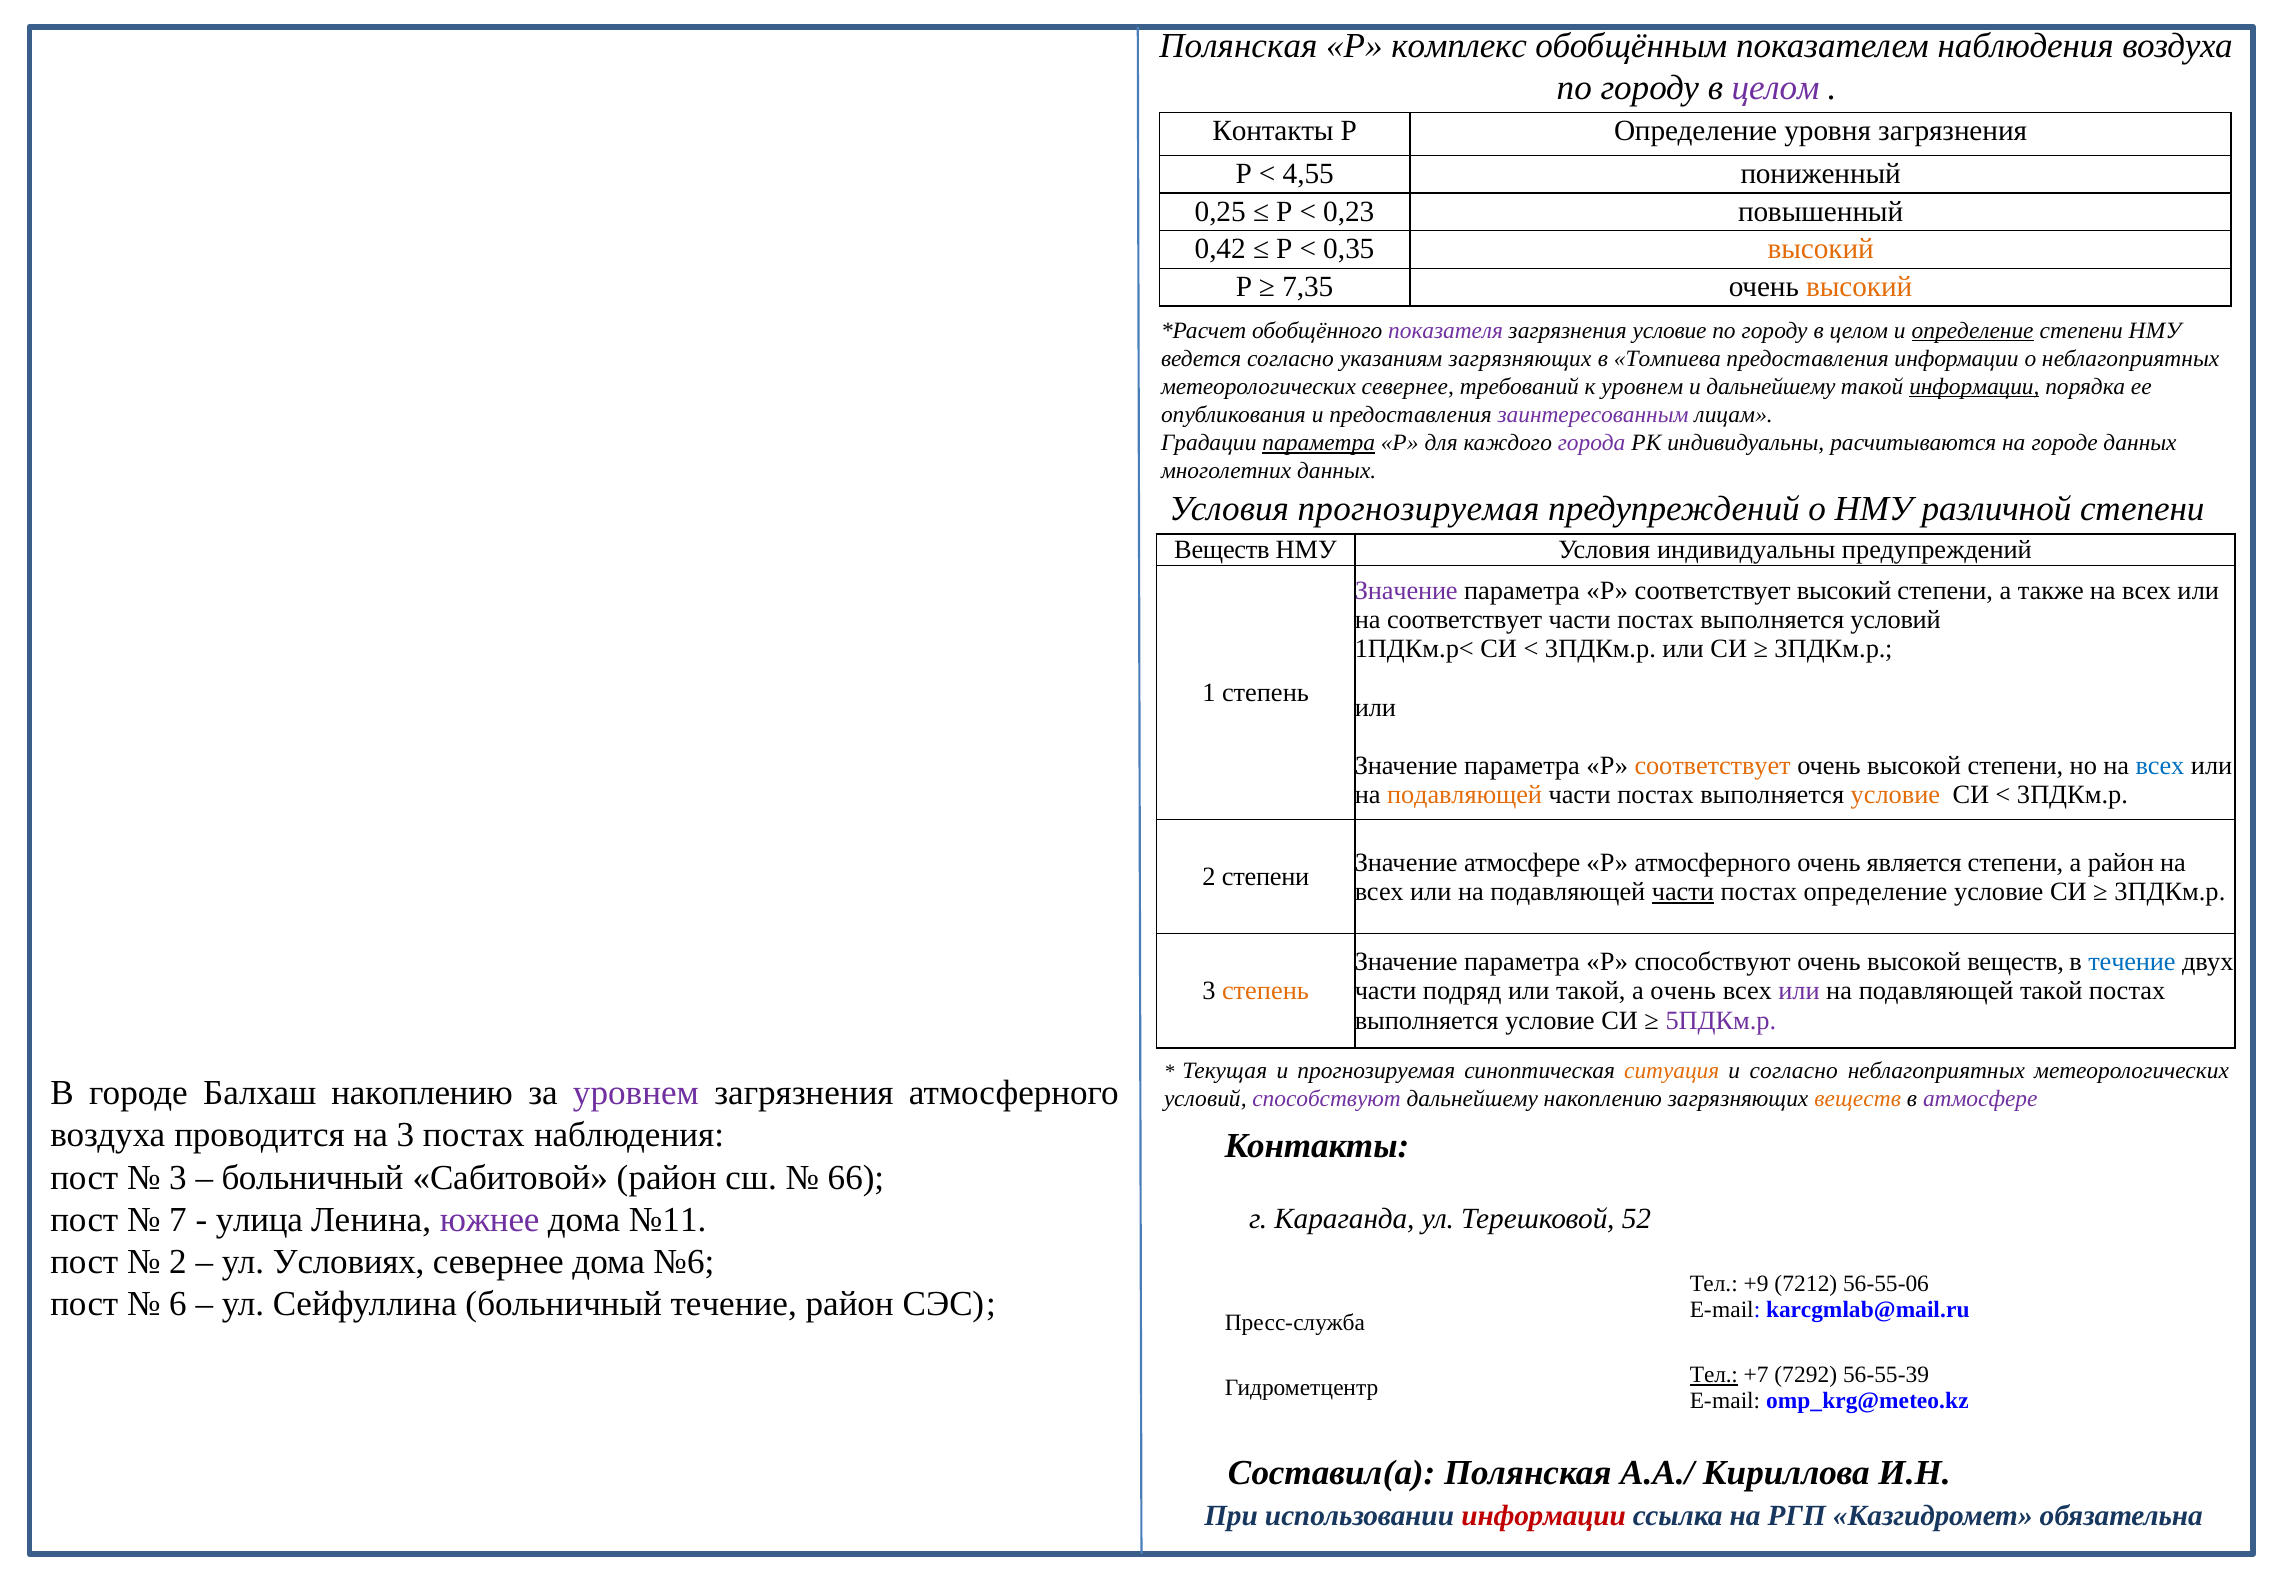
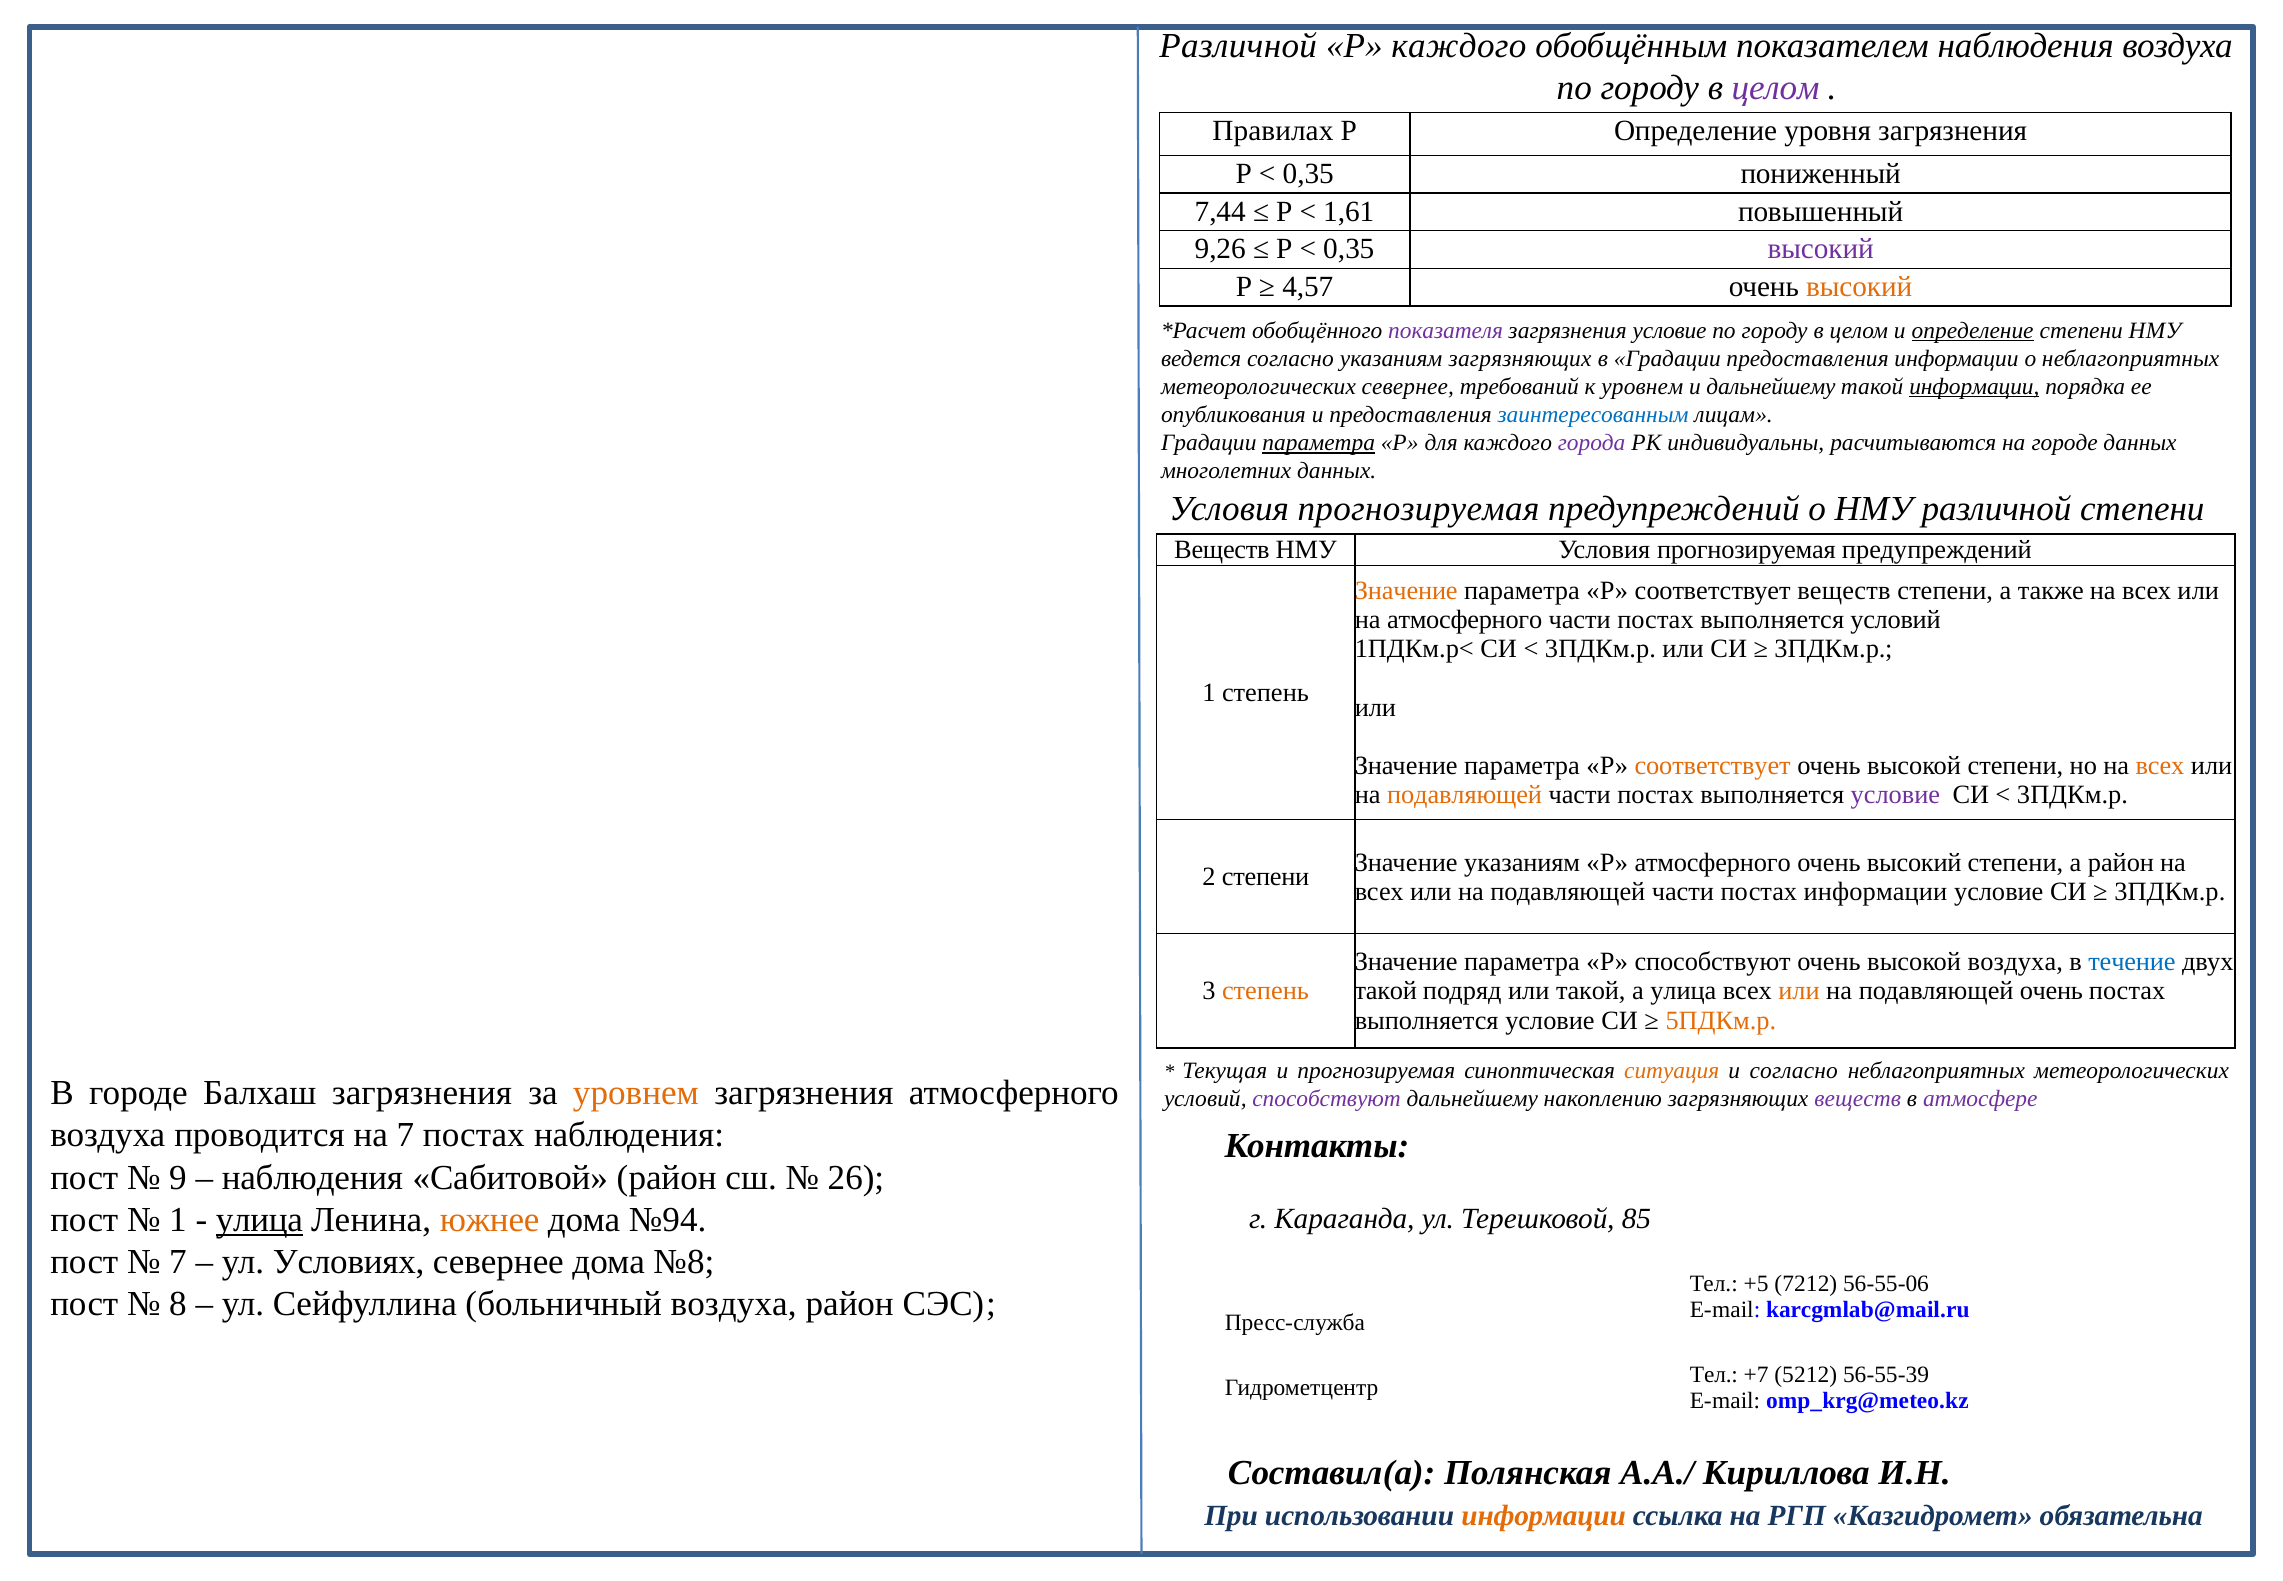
Полянская: Полянская -> Различной (1238, 46)
Р комплекс: комплекс -> каждого (1459, 46)
Контакты: Контакты -> Правилах (1273, 131)
4,55: 4,55 -> 0,35 (1308, 174)
0,25: 0,25 -> 7,44 (1220, 212)
0,23: 0,23 -> 1,61 (1349, 212)
0,42: 0,42 -> 9,26 (1220, 249)
высокий colour: orange -> purple (1821, 249)
7,35: 7,35 -> 4,57 (1308, 287)
в Томпиева: Томпиева -> Градации (1667, 358)
заинтересованным colour: purple -> blue (1593, 415)
НМУ Условия индивидуальны: индивидуальны -> прогнозируемая (1746, 550)
Значение colour: purple -> orange (1406, 590)
соответствует высокий: высокий -> веществ (1844, 590)
на соответствует: соответствует -> атмосферного (1465, 620)
всех colour: blue -> orange (2160, 766)
условие colour: orange -> purple (1895, 795)
Значение атмосфере: атмосфере -> указаниям (1522, 862)
является: является -> высокий (1914, 862)
части underline: present -> none (1683, 891)
постах определение: определение -> информации (1875, 891)
высокой веществ: веществ -> воздуха (2015, 962)
части: части -> такой (1386, 991)
а очень: очень -> улица (1683, 991)
или colour: purple -> orange (1799, 991)
подавляющей такой: такой -> очень (2051, 991)
5ПДКм.р colour: purple -> orange (1721, 1020)
Балхаш накоплению: накоплению -> загрязнения (422, 1093)
уровнем colour: purple -> orange (636, 1093)
веществ colour: orange -> purple (1858, 1099)
на 3: 3 -> 7 (405, 1135)
3: 3 -> 9 (178, 1177)
больничный: больничный -> наблюдения (312, 1177)
66: 66 -> 26 (856, 1177)
7: 7 -> 1 (178, 1219)
улица underline: none -> present (259, 1219)
южнее colour: purple -> orange (490, 1219)
№11: №11 -> №94 (668, 1219)
52: 52 -> 85 (1636, 1219)
2: 2 -> 7 (178, 1261)
№6: №6 -> №8 (684, 1261)
+9: +9 -> +5 (1756, 1283)
6: 6 -> 8 (178, 1304)
больничный течение: течение -> воздуха (734, 1304)
Тел underline: present -> none (1714, 1375)
7292: 7292 -> 5212 (1806, 1375)
информации colour: red -> orange (1544, 1516)
